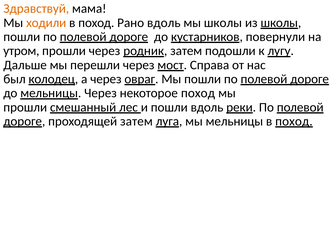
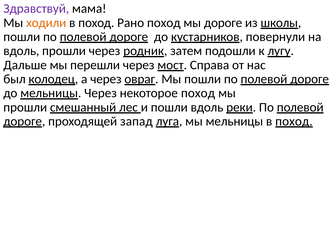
Здравствуй colour: orange -> purple (36, 9)
Рано вдоль: вдоль -> поход (164, 23)
мы школы: школы -> дороге (223, 23)
утром: утром -> вдоль (21, 51)
проходящей затем: затем -> запад (136, 121)
